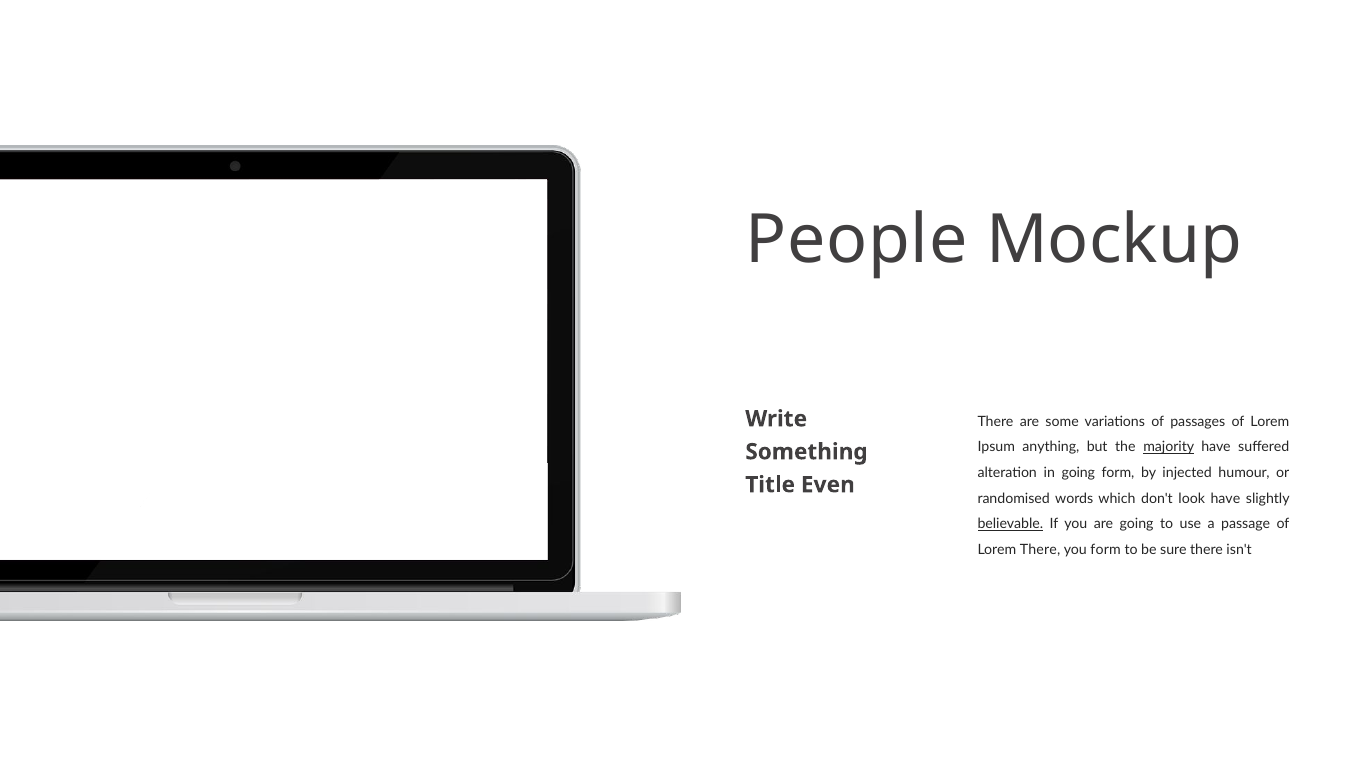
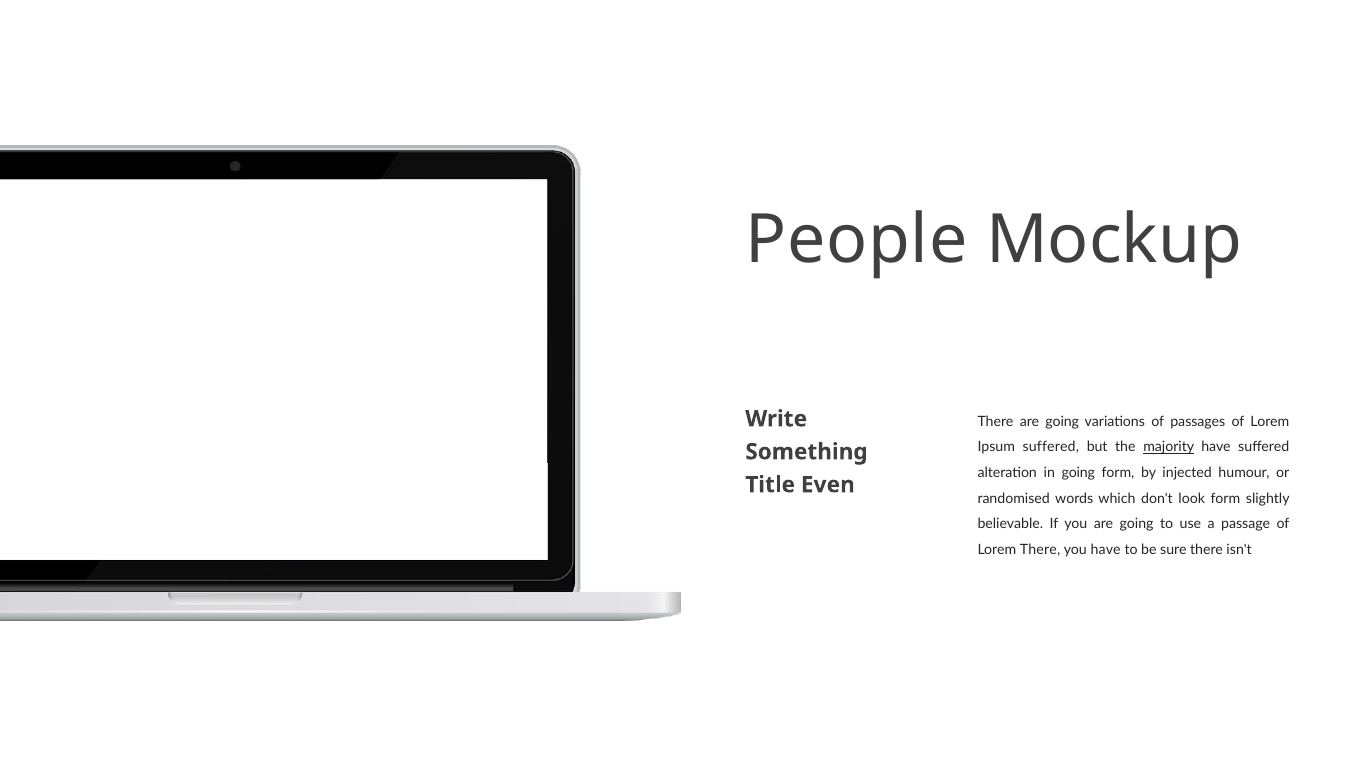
There are some: some -> going (1062, 422)
Ipsum anything: anything -> suffered (1051, 447)
look have: have -> form (1225, 498)
believable underline: present -> none (1010, 524)
you form: form -> have (1106, 550)
